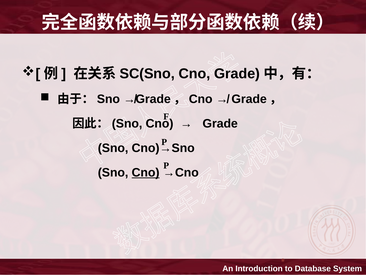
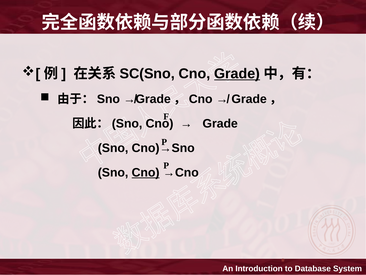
Grade underline: none -> present (237, 74)
